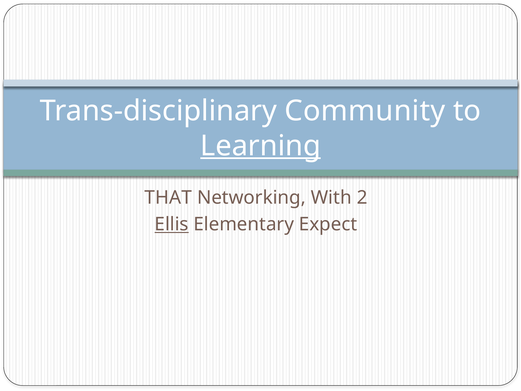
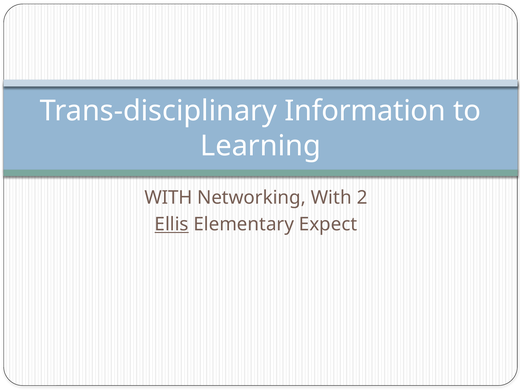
Community: Community -> Information (365, 111)
Learning underline: present -> none (261, 146)
THAT: THAT -> WITH (168, 198)
